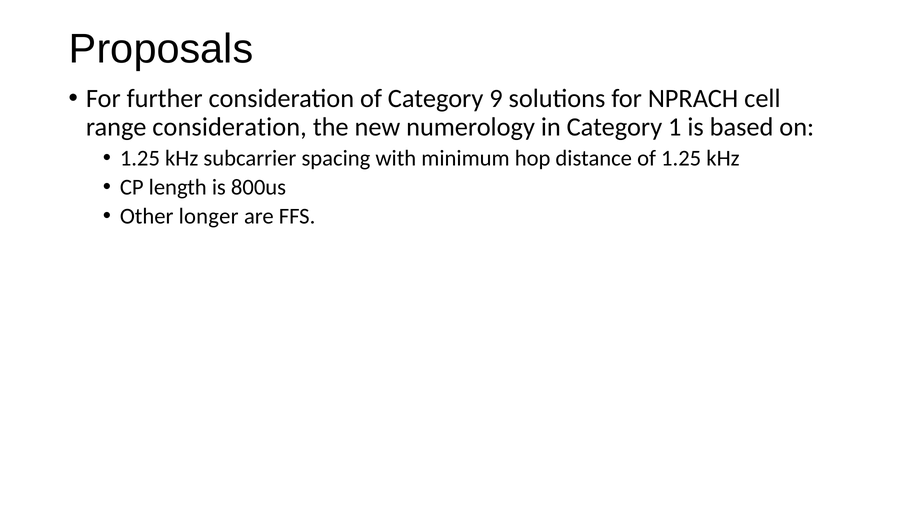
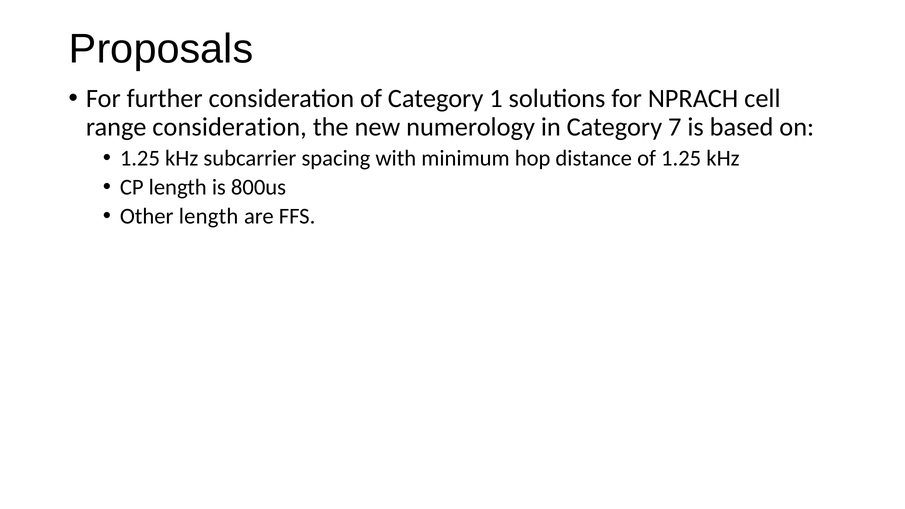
9: 9 -> 1 (496, 98)
1: 1 -> 7 (675, 127)
Other longer: longer -> length (209, 216)
